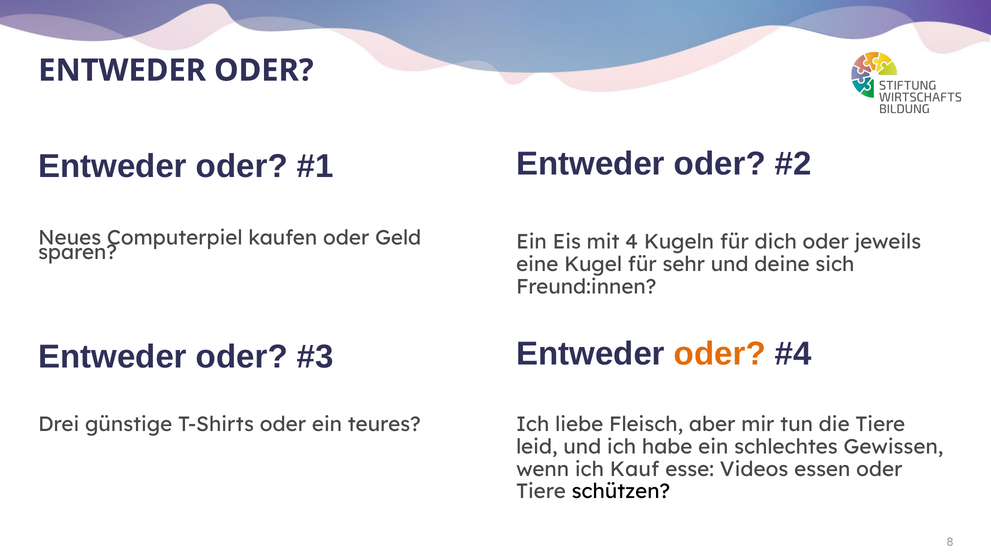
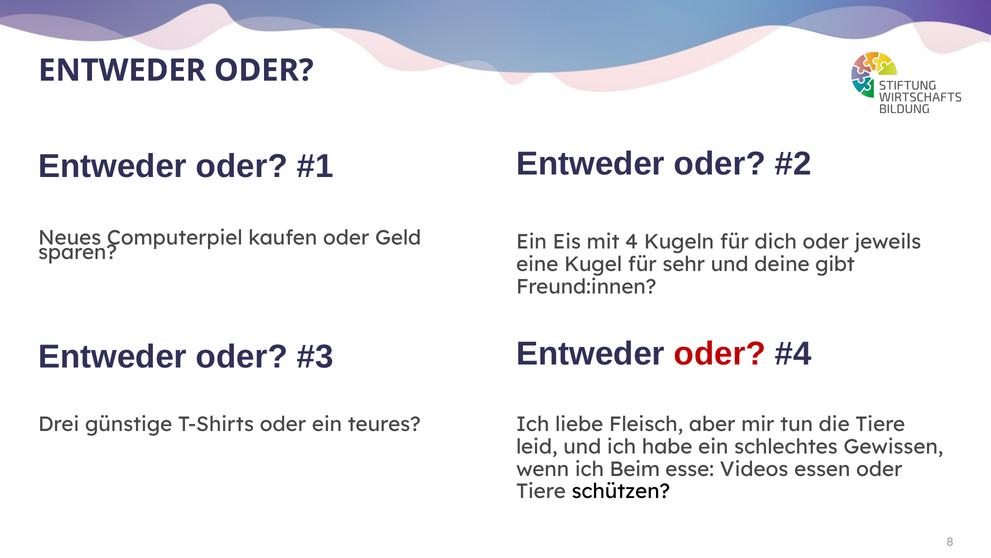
sich: sich -> gibt (835, 264)
oder colour: orange -> red (720, 353)
Kauf: Kauf -> Beim (635, 469)
